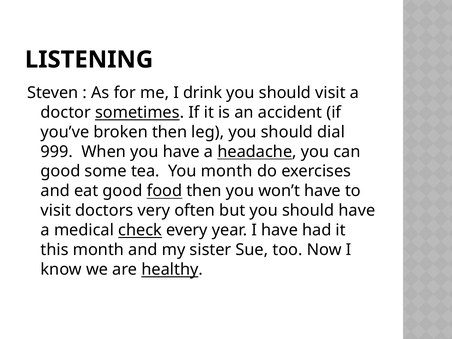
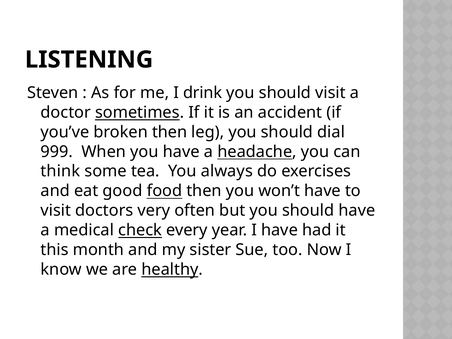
good: good -> think (60, 171)
You month: month -> always (227, 171)
